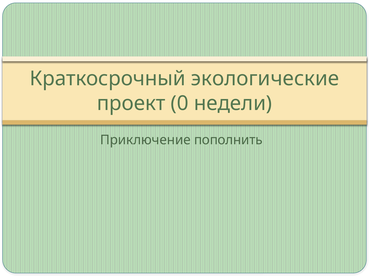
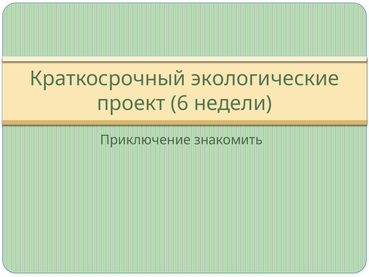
0: 0 -> 6 (180, 103)
пополнить: пополнить -> знакомить (228, 140)
